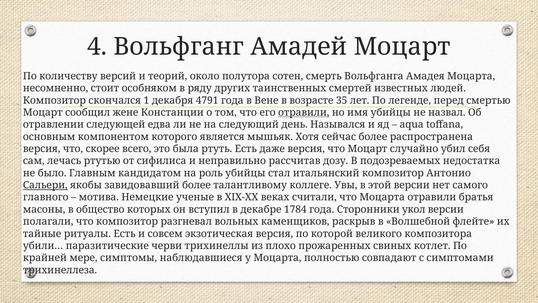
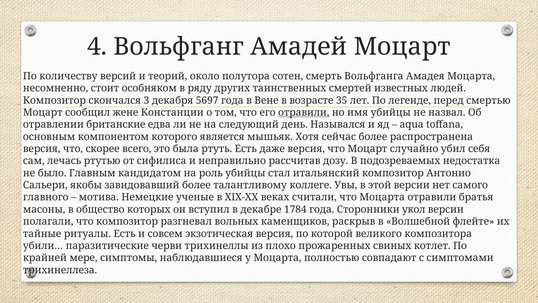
1: 1 -> 3 (146, 100)
4791: 4791 -> 5697 (207, 100)
следующей: следующей -> британские (116, 124)
Сальери underline: present -> none (45, 185)
